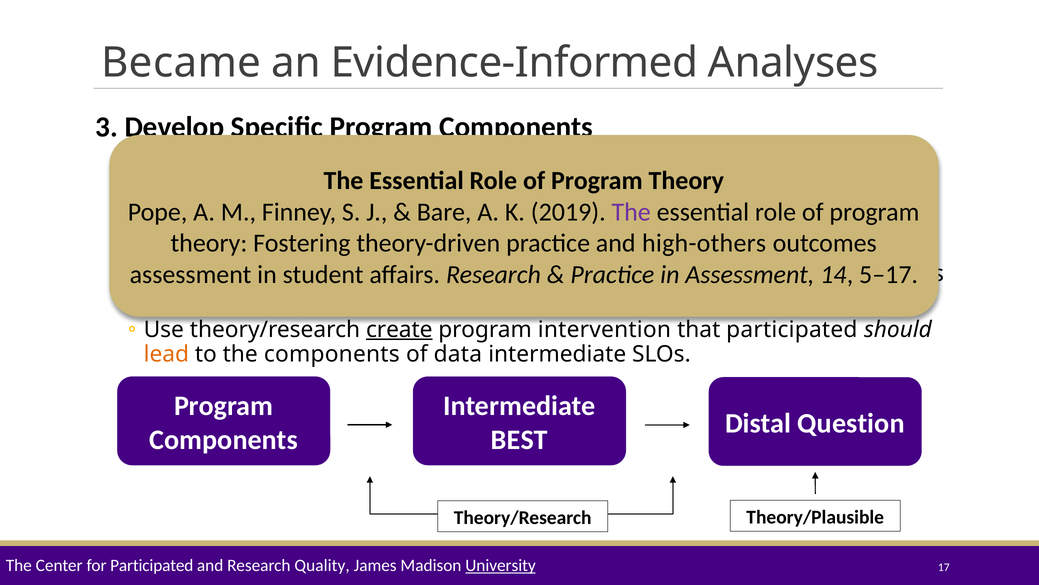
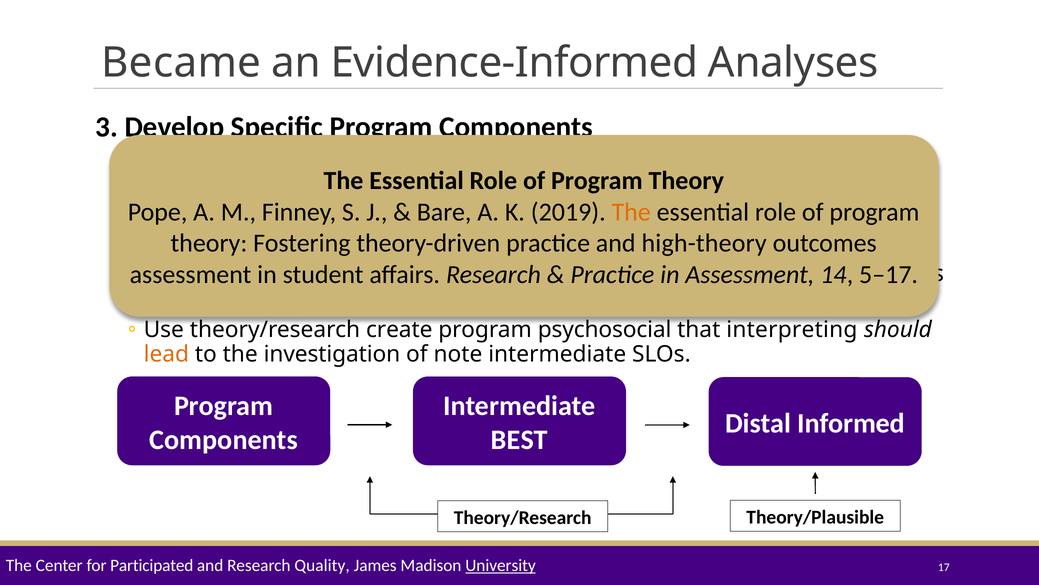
The colour: purple -> orange (631, 212)
high-others: high-others -> high-theory (704, 243)
create underline: present -> none (399, 329)
intervention: intervention -> psychosocial (605, 329)
that participated: participated -> interpreting (792, 329)
the components: components -> investigation (332, 354)
data: data -> note (458, 354)
Question: Question -> Informed (851, 423)
